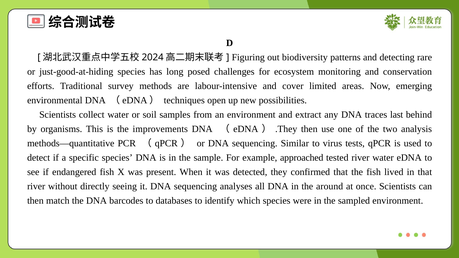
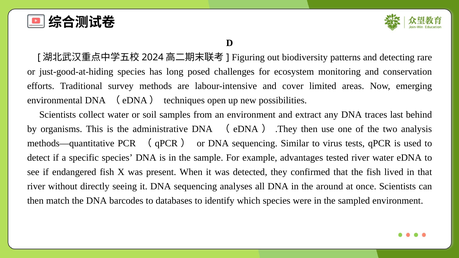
improvements: improvements -> administrative (160, 129)
approached: approached -> advantages (302, 158)
